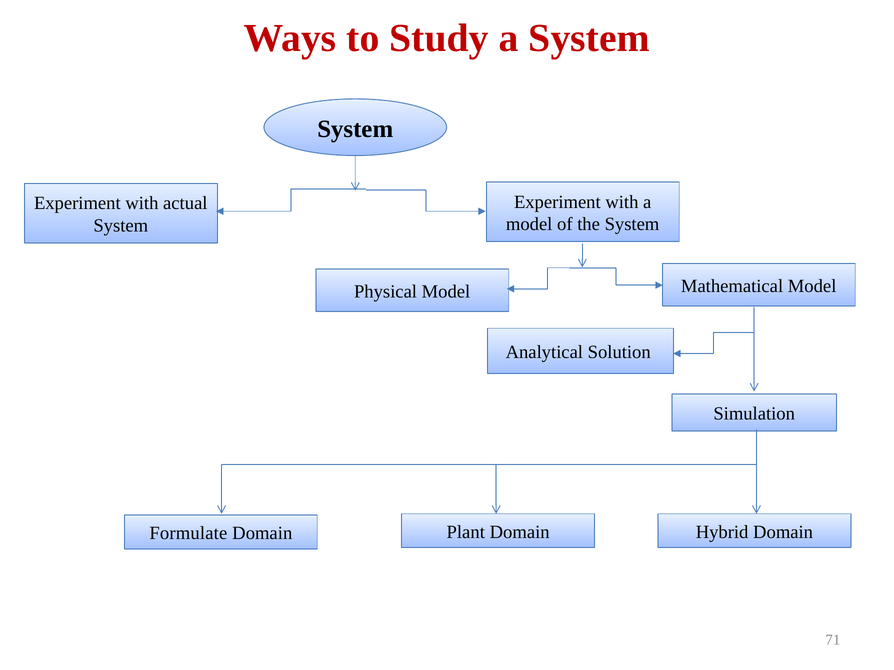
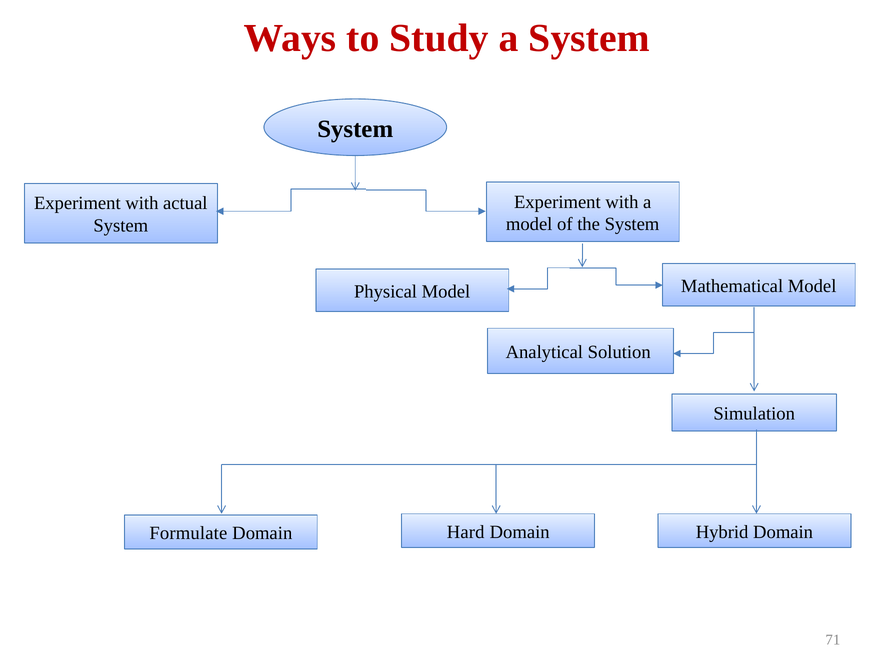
Plant: Plant -> Hard (466, 532)
